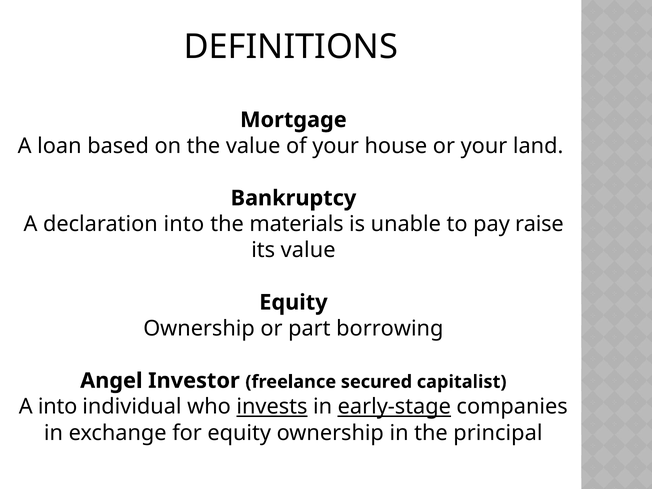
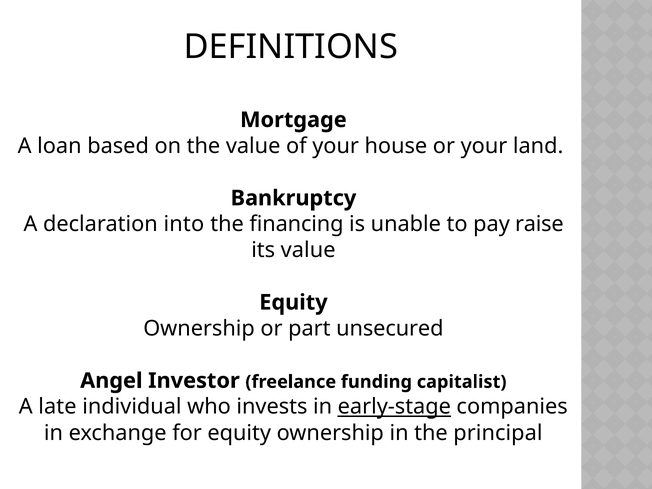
materials: materials -> financing (297, 224)
borrowing: borrowing -> unsecured (390, 329)
secured: secured -> funding (376, 382)
A into: into -> late (57, 407)
invests underline: present -> none (272, 407)
